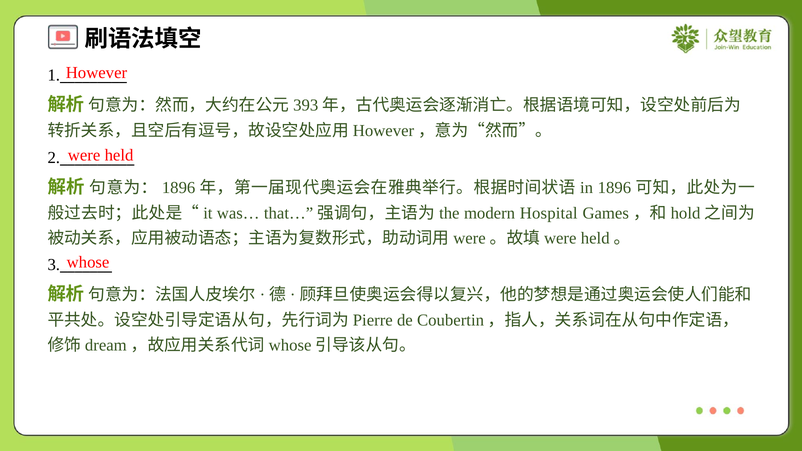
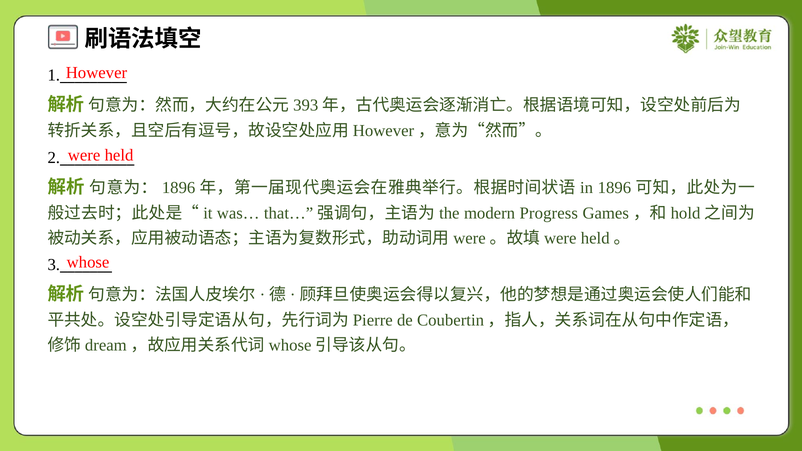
Hospital: Hospital -> Progress (549, 213)
